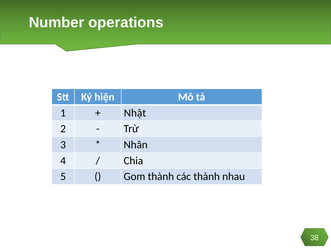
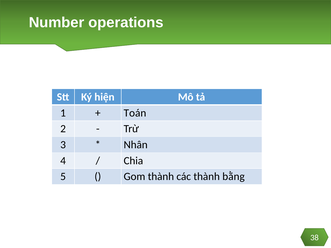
Nhật: Nhật -> Toán (135, 113)
nhau: nhau -> bằng (234, 177)
